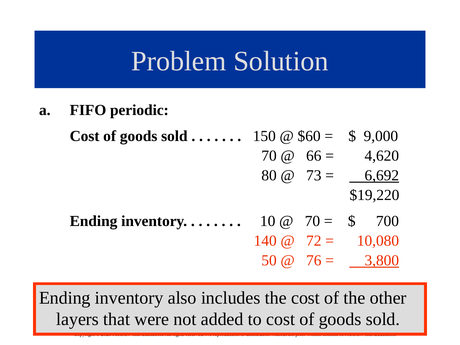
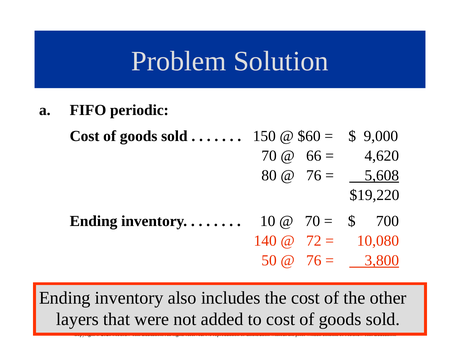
73: 73 -> 76 (314, 175)
6,692: 6,692 -> 5,608 (382, 175)
